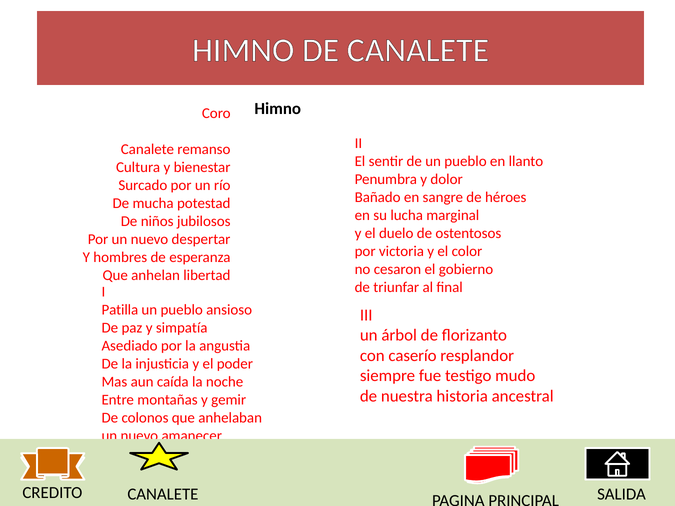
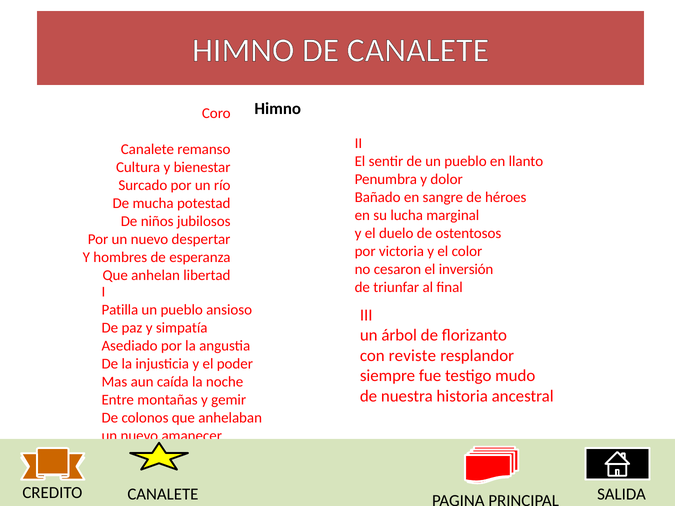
gobierno: gobierno -> inversión (466, 269)
caserío: caserío -> reviste (412, 356)
